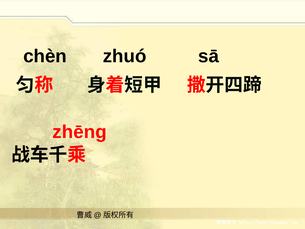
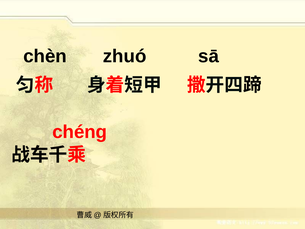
zhēng: zhēng -> chéng (80, 132)
